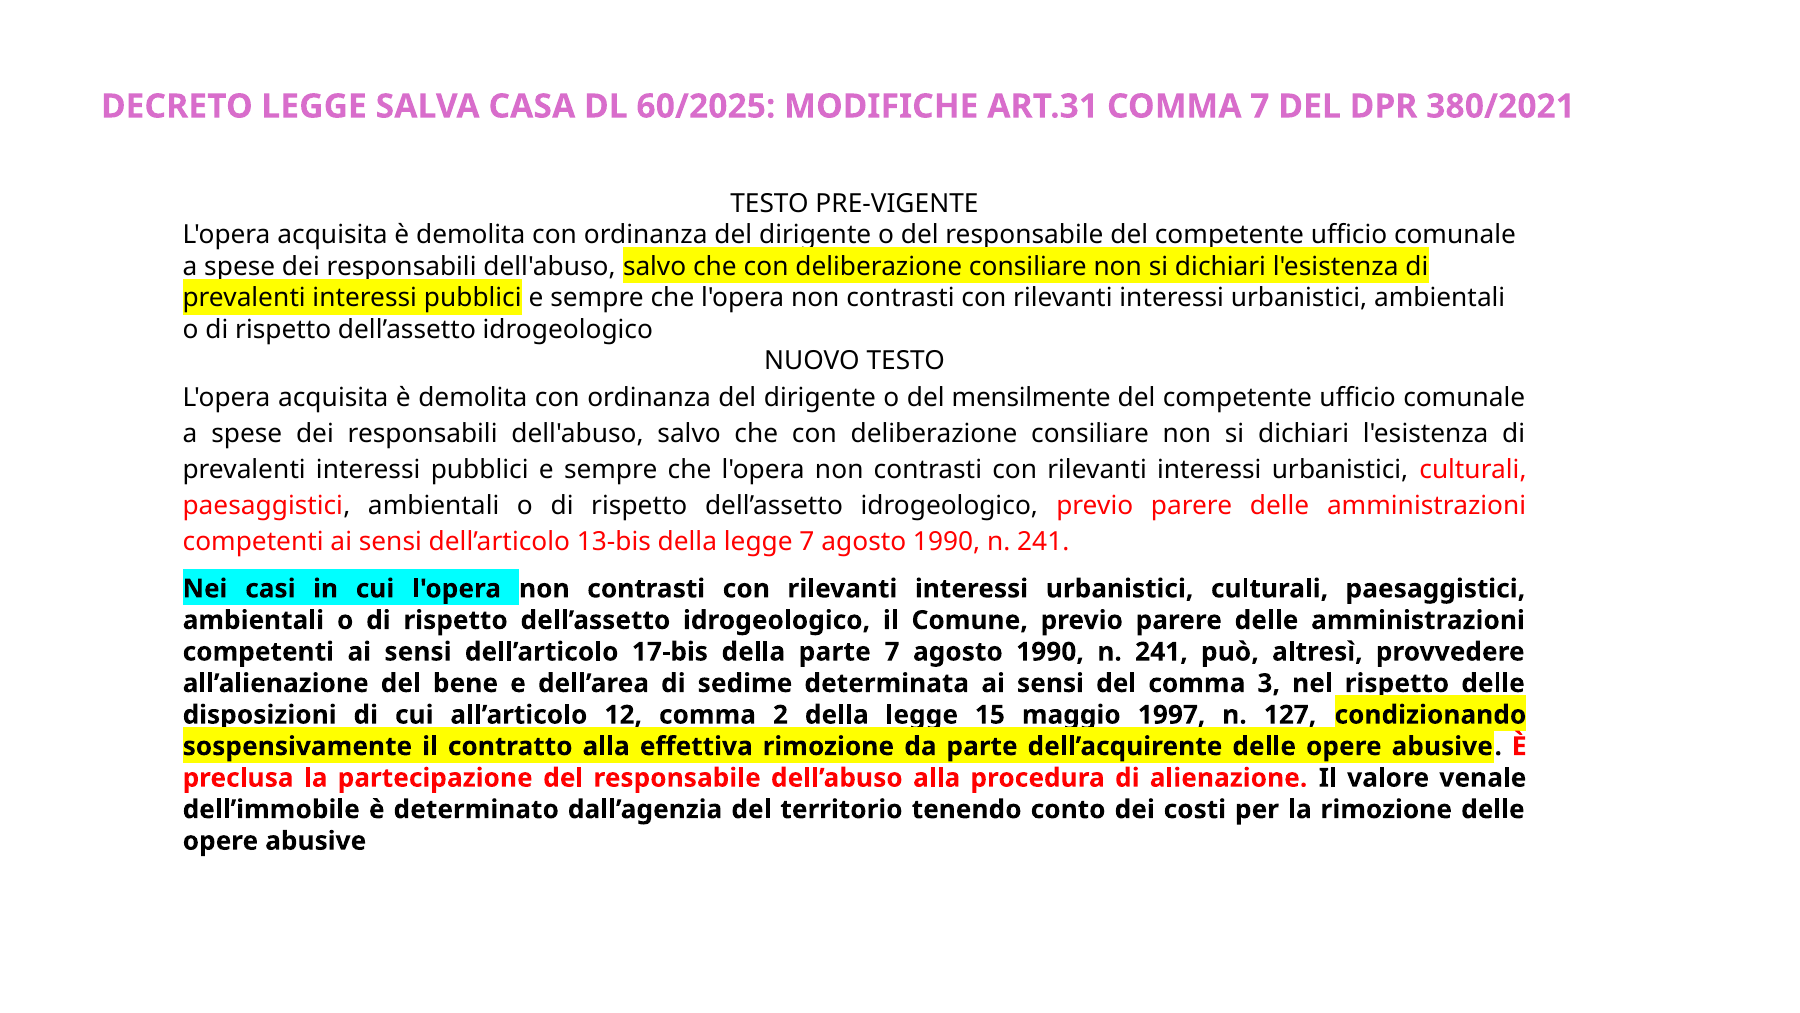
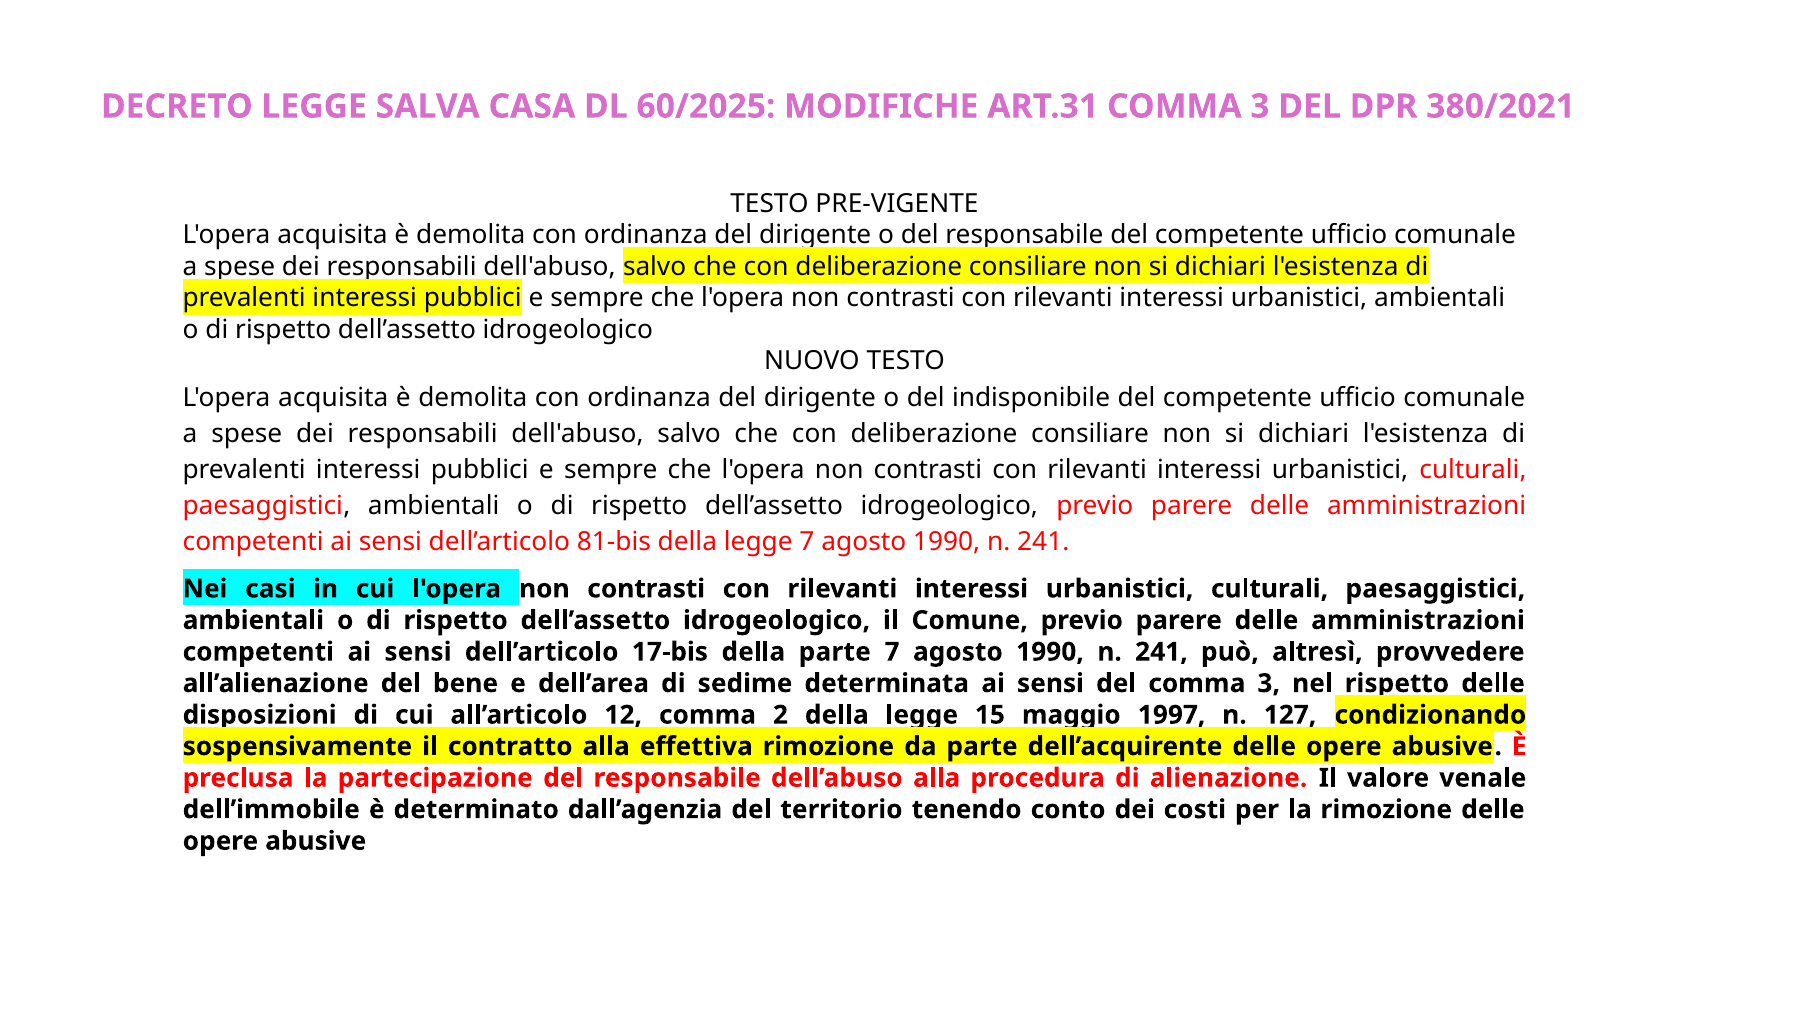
ART.31 COMMA 7: 7 -> 3 (1260, 106)
mensilmente: mensilmente -> indisponibile (1031, 397)
13-bis: 13-bis -> 81-bis (614, 542)
